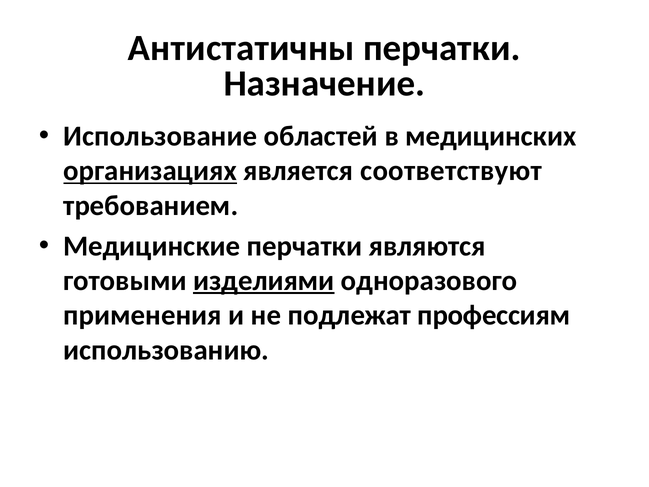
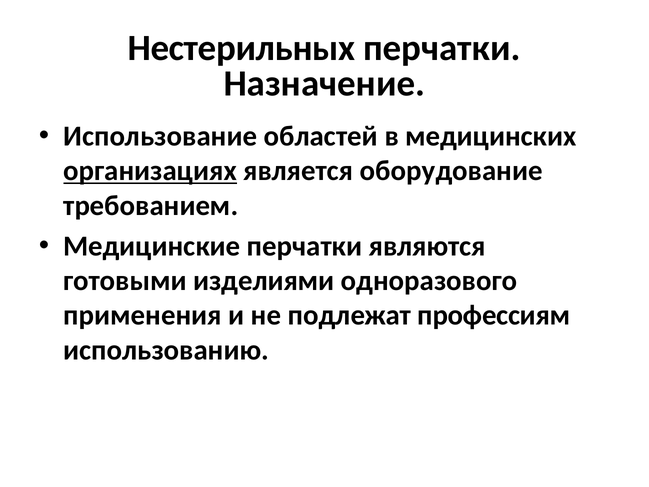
Антистатичны: Антистатичны -> Нестерильных (242, 48)
соответствуют: соответствуют -> оборудование (451, 171)
изделиями underline: present -> none (264, 281)
